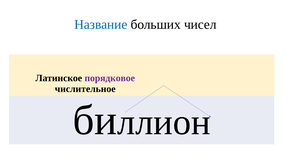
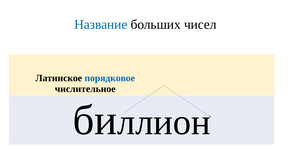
порядковое colour: purple -> blue (110, 78)
